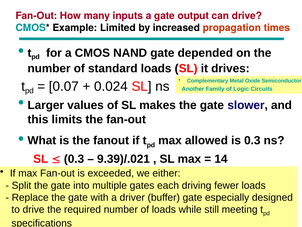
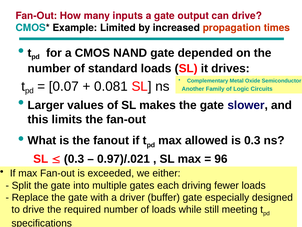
0.024: 0.024 -> 0.081 (111, 86)
9.39)/.021: 9.39)/.021 -> 0.97)/.021 (124, 159)
14: 14 -> 96 (221, 159)
